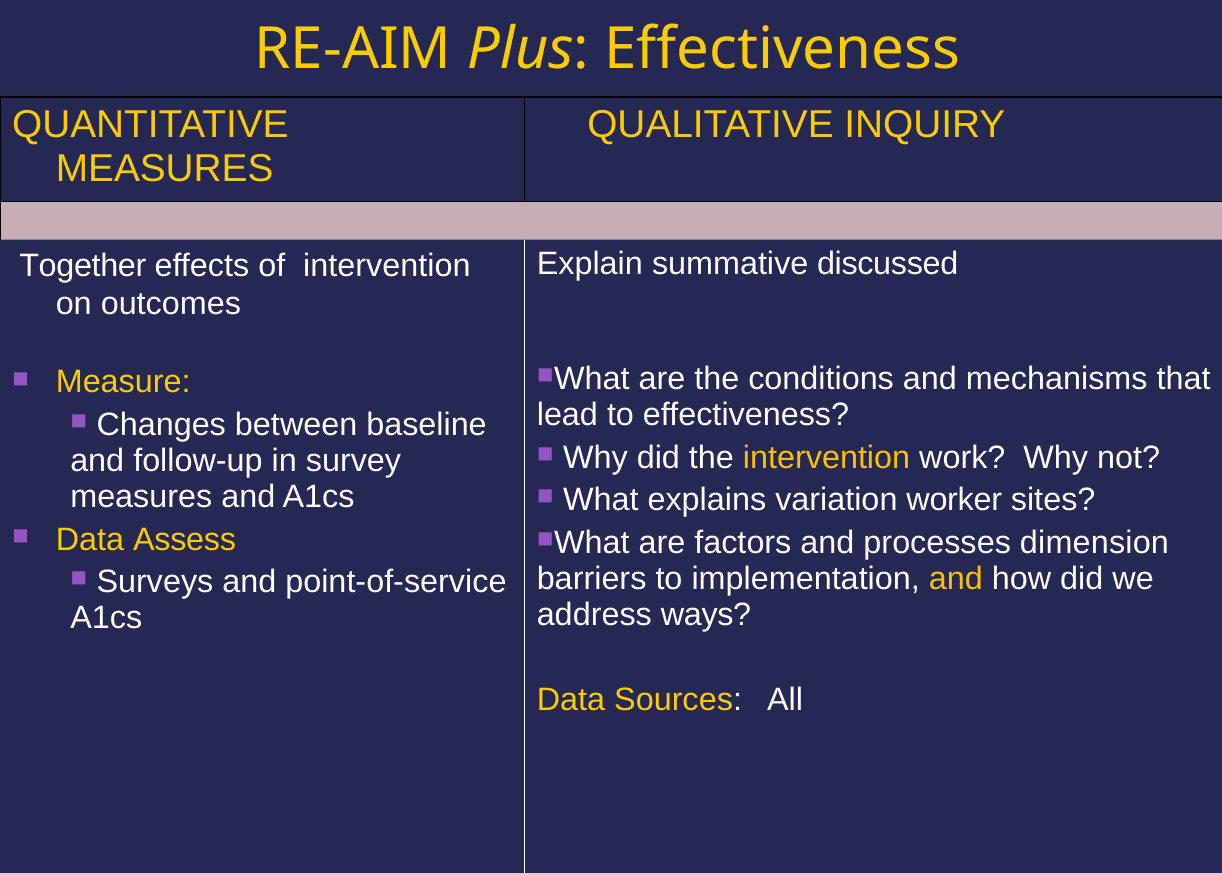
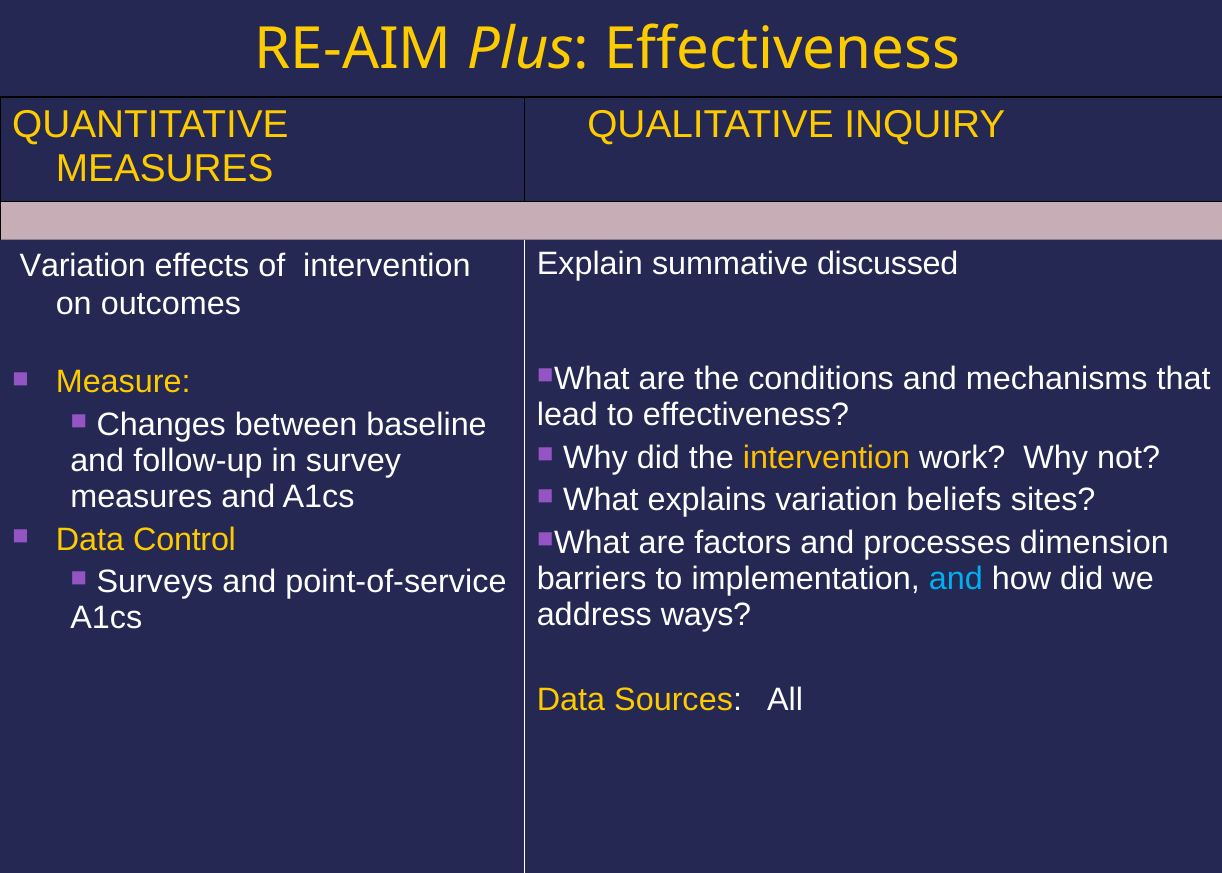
Together: Together -> Variation (83, 266)
worker: worker -> beliefs (954, 500)
Assess: Assess -> Control (185, 539)
and colour: yellow -> light blue (956, 578)
